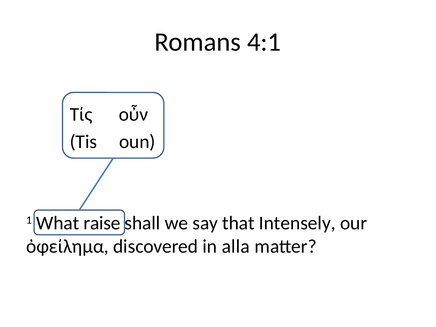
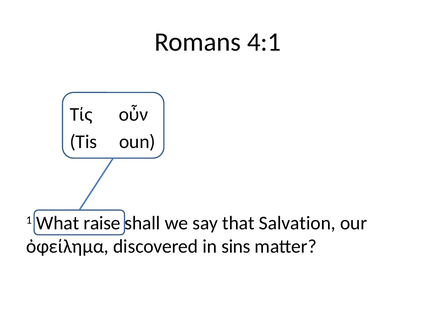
Intensely: Intensely -> Salvation (297, 223)
alla: alla -> sins (236, 246)
